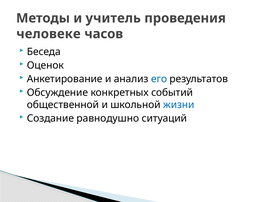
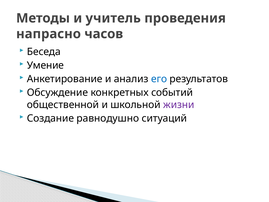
человеке: человеке -> напрасно (49, 34)
Оценок: Оценок -> Умение (45, 65)
жизни colour: blue -> purple (179, 105)
